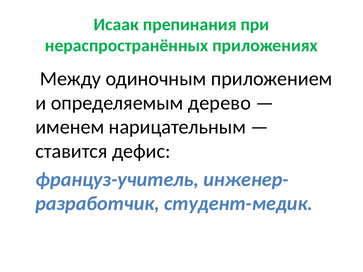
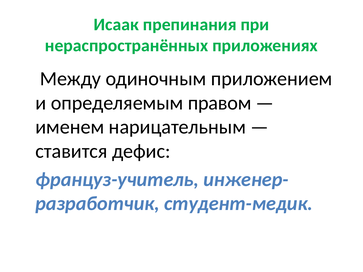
дерево: дерево -> правом (220, 103)
